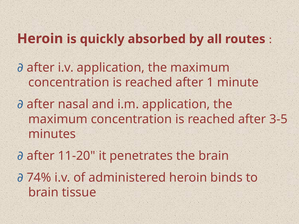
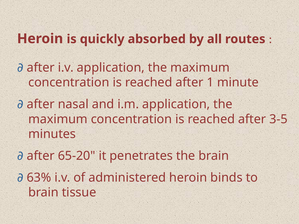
11-20: 11-20 -> 65-20 (77, 156)
74%: 74% -> 63% (39, 178)
